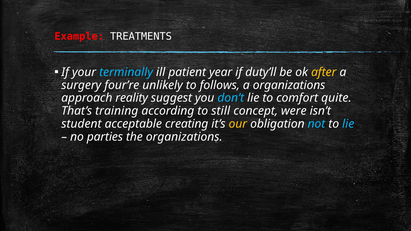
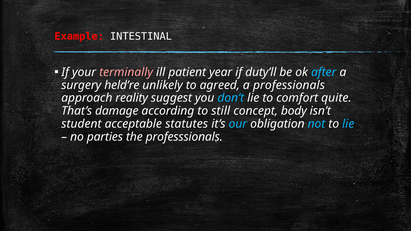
TREATMENTS: TREATMENTS -> INTESTINAL (141, 37)
terminally colour: light blue -> pink (126, 72)
after colour: yellow -> light blue (324, 72)
four’re: four’re -> held’re (122, 85)
follows: follows -> agreed (220, 85)
a organizations: organizations -> professionals (289, 85)
training: training -> damage (117, 111)
were: were -> body (294, 111)
creating: creating -> statutes (187, 124)
our colour: yellow -> light blue (238, 124)
the organizations: organizations -> professsionals (184, 137)
